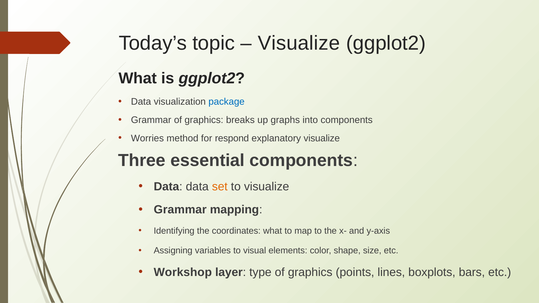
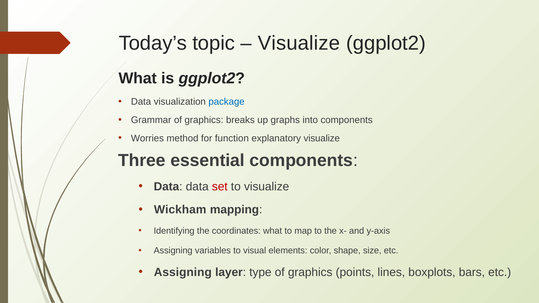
respond: respond -> function (232, 138)
set colour: orange -> red (220, 187)
Grammar: Grammar -> Wickham (180, 210)
Workshop: Workshop -> Assigning (183, 272)
